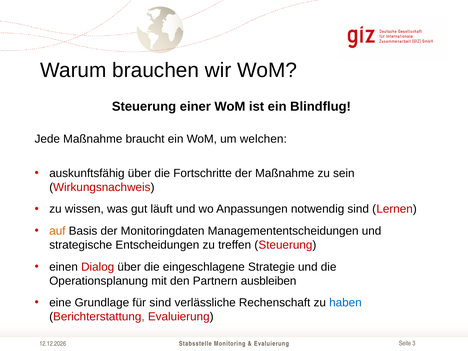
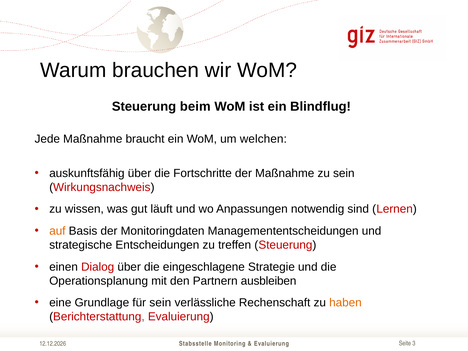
einer: einer -> beim (195, 107)
für sind: sind -> sein (160, 303)
haben colour: blue -> orange (345, 303)
